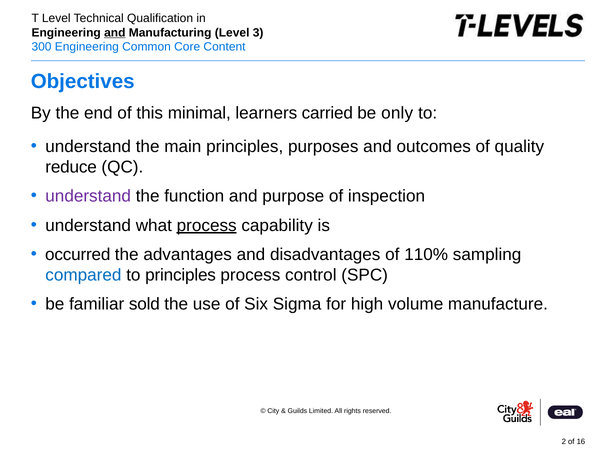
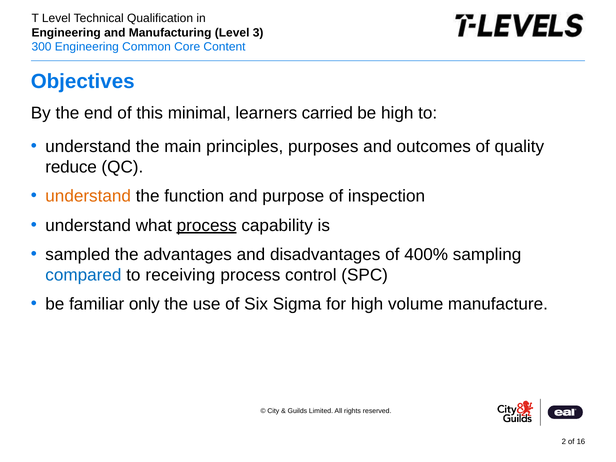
and underline: present -> none (115, 33)
be only: only -> high (397, 113)
understand colour: purple -> orange (88, 196)
occurred: occurred -> sampled (78, 254)
110%: 110% -> 400% (426, 254)
to principles: principles -> receiving (180, 275)
sold: sold -> only (144, 304)
